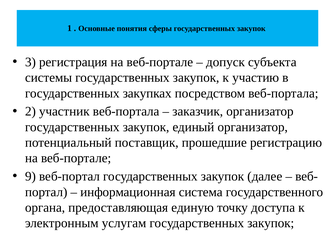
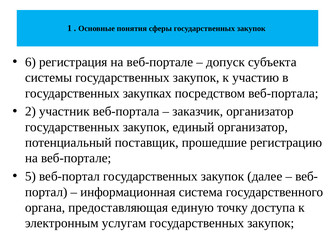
3: 3 -> 6 (31, 62)
9: 9 -> 5 (31, 177)
